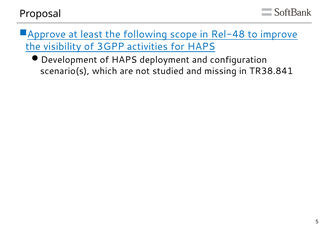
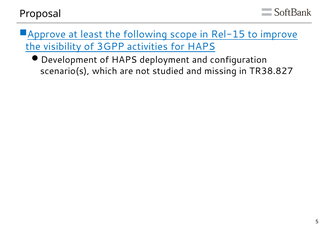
Rel-48: Rel-48 -> Rel-15 (228, 34)
TR38.841: TR38.841 -> TR38.827 (271, 71)
